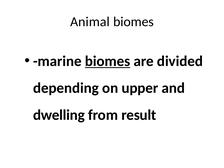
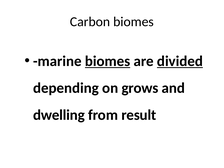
Animal: Animal -> Carbon (90, 22)
divided underline: none -> present (180, 61)
upper: upper -> grows (140, 88)
